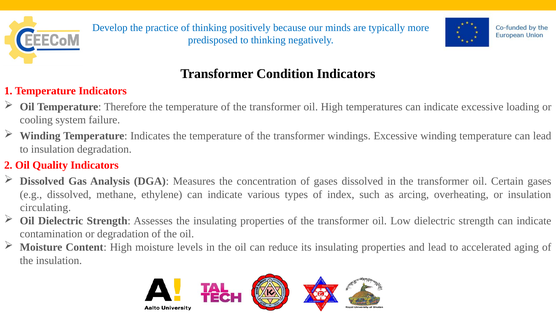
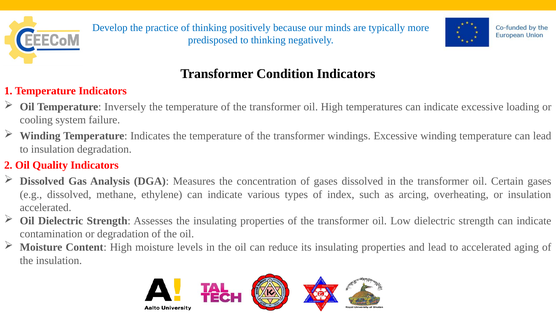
Therefore: Therefore -> Inversely (125, 107)
circulating: circulating -> accelerated (46, 207)
